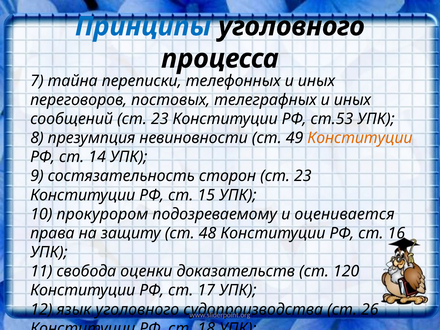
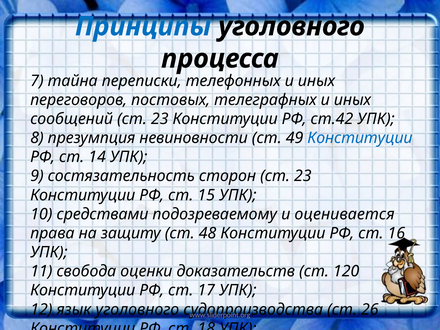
ст.53: ст.53 -> ст.42 (332, 119)
Конституции colour: orange -> blue (360, 138)
прокурором: прокурором -> средствами (102, 214)
